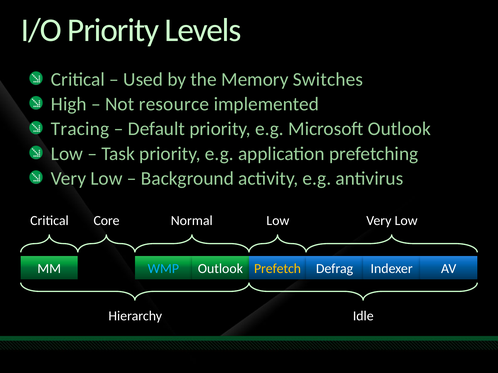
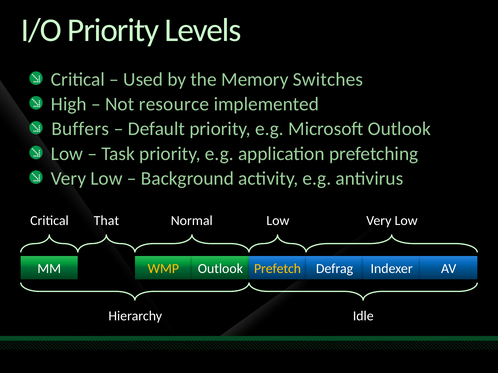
Tracing: Tracing -> Buffers (80, 129)
Core: Core -> That (106, 221)
WMP colour: light blue -> yellow (163, 269)
